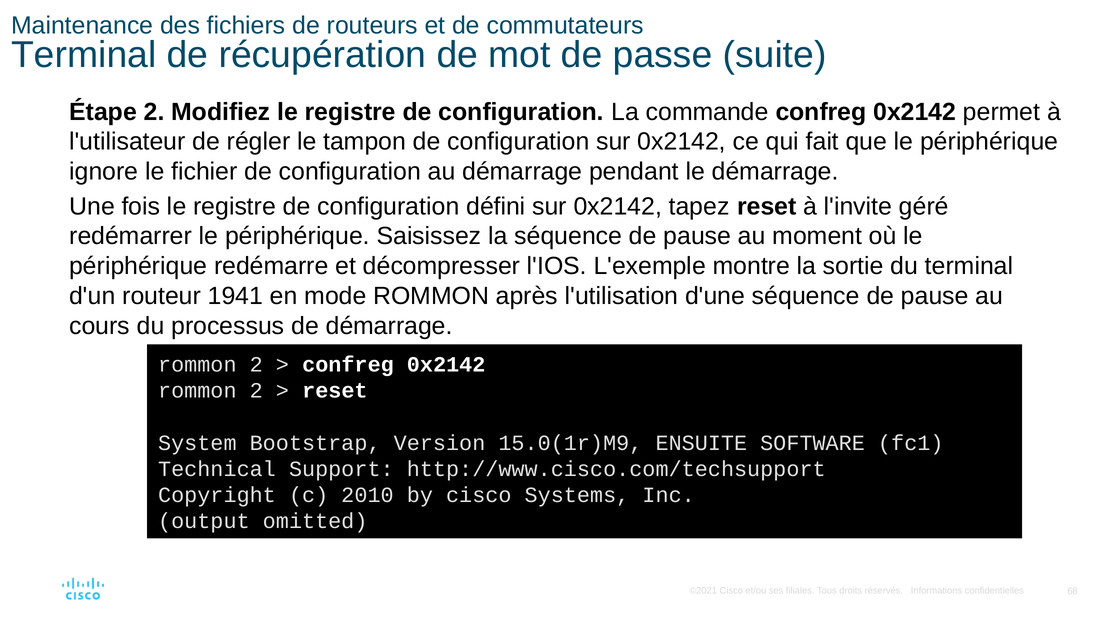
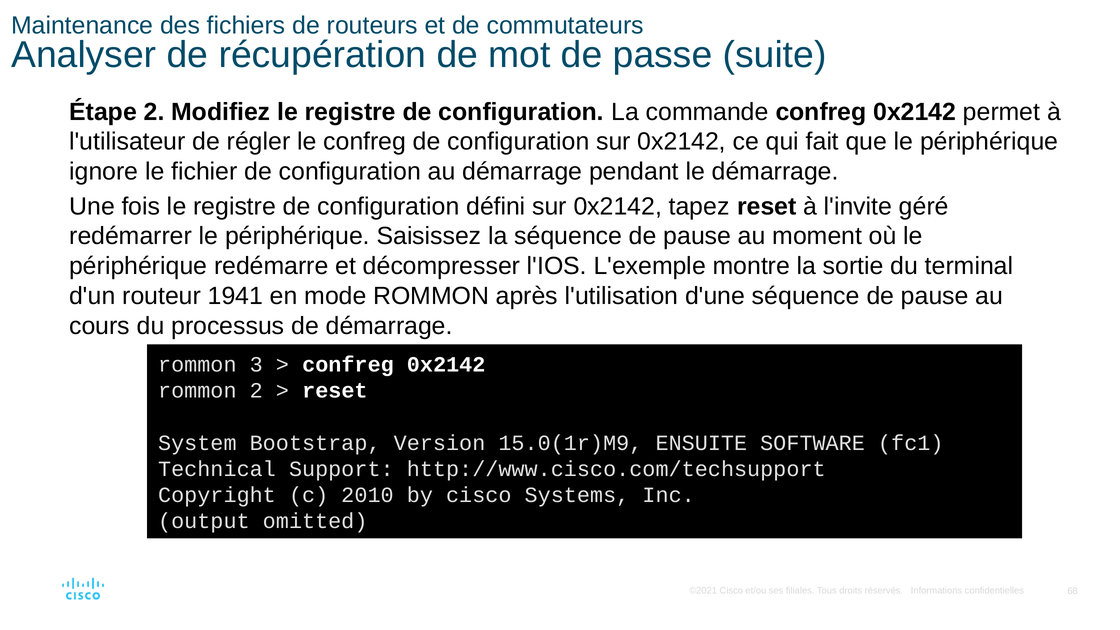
Terminal: Terminal -> Analyser (84, 55)
le tampon: tampon -> confreg (365, 142)
2: 2 -> 3 (256, 364)
